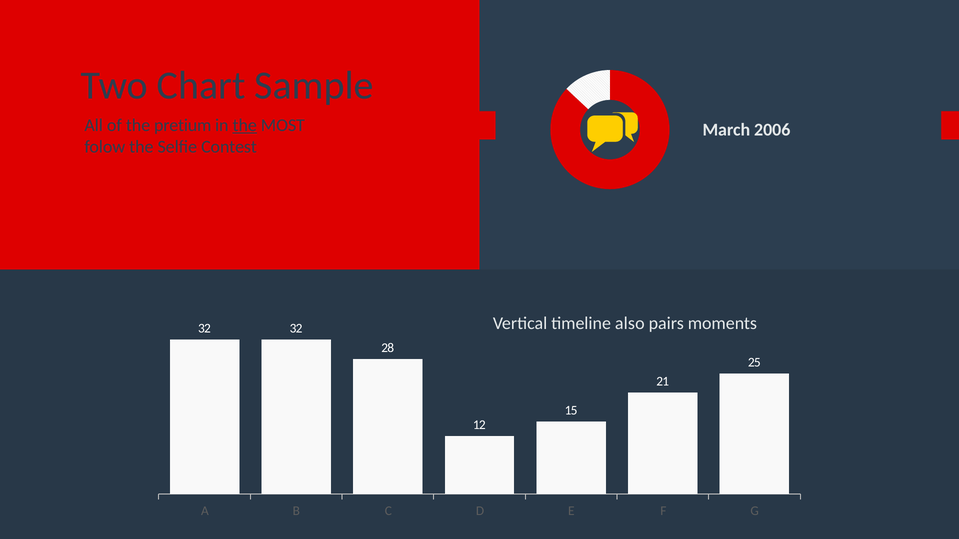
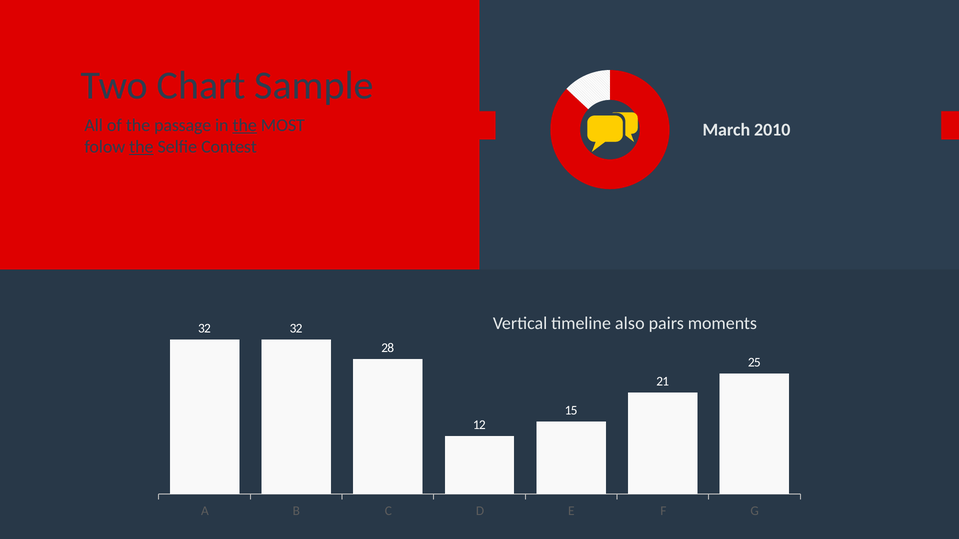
pretium: pretium -> passage (183, 125)
2006: 2006 -> 2010 (772, 130)
the underline: none -> present (141, 147)
